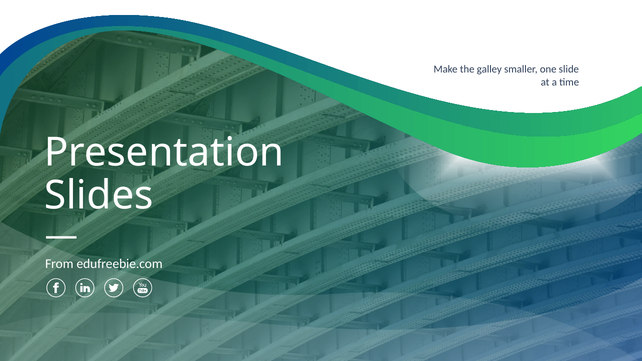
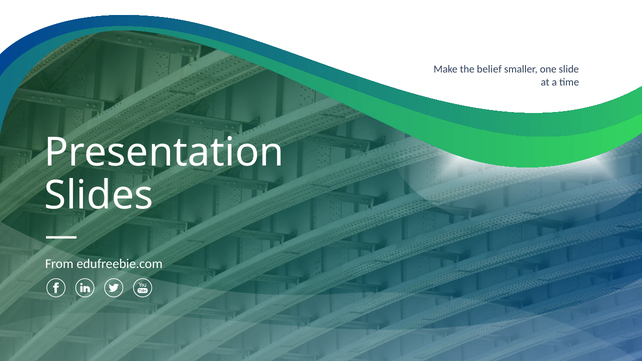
galley: galley -> belief (489, 69)
